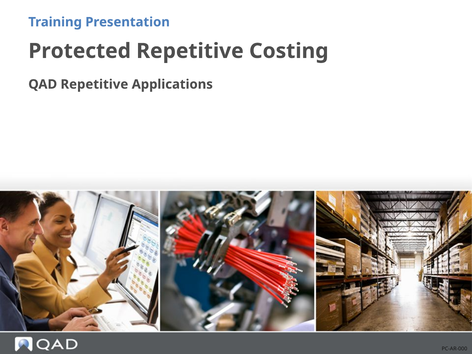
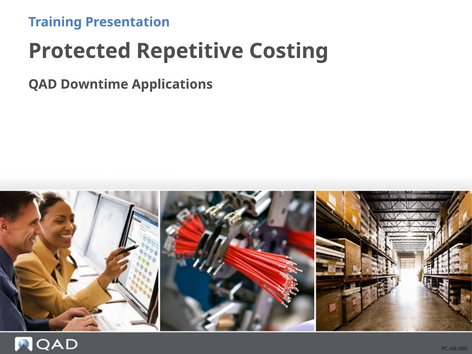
QAD Repetitive: Repetitive -> Downtime (94, 84)
